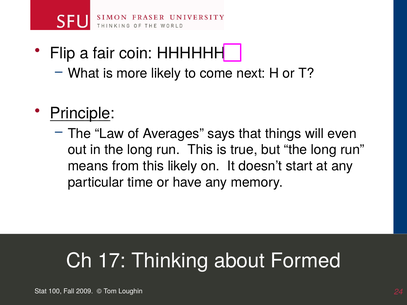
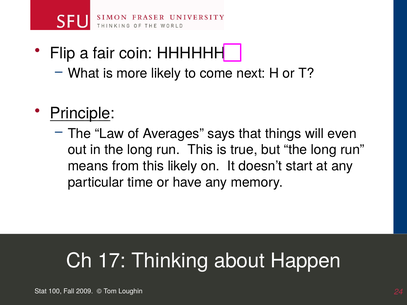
Formed: Formed -> Happen (306, 261)
